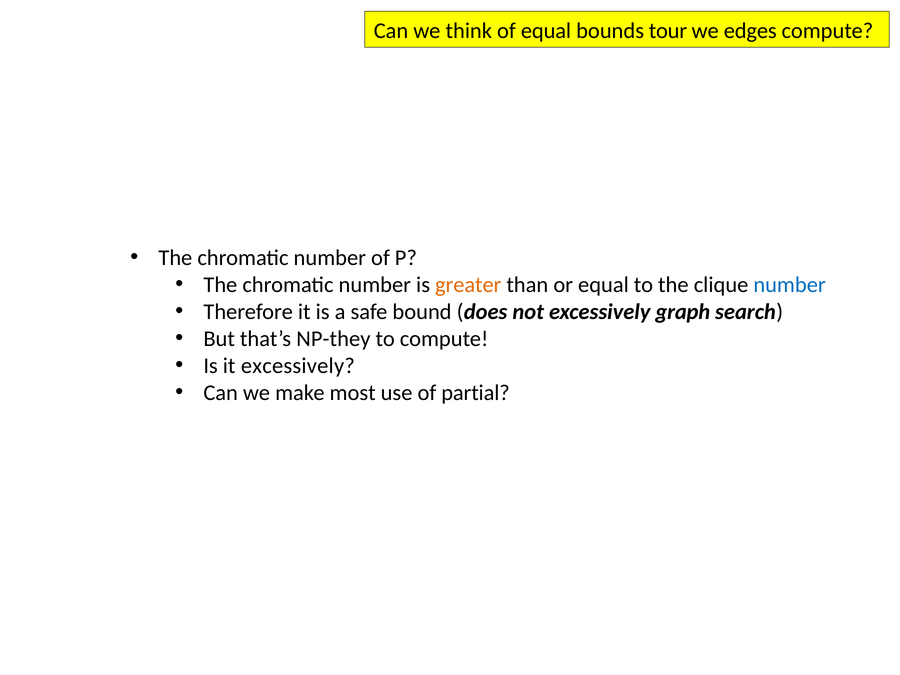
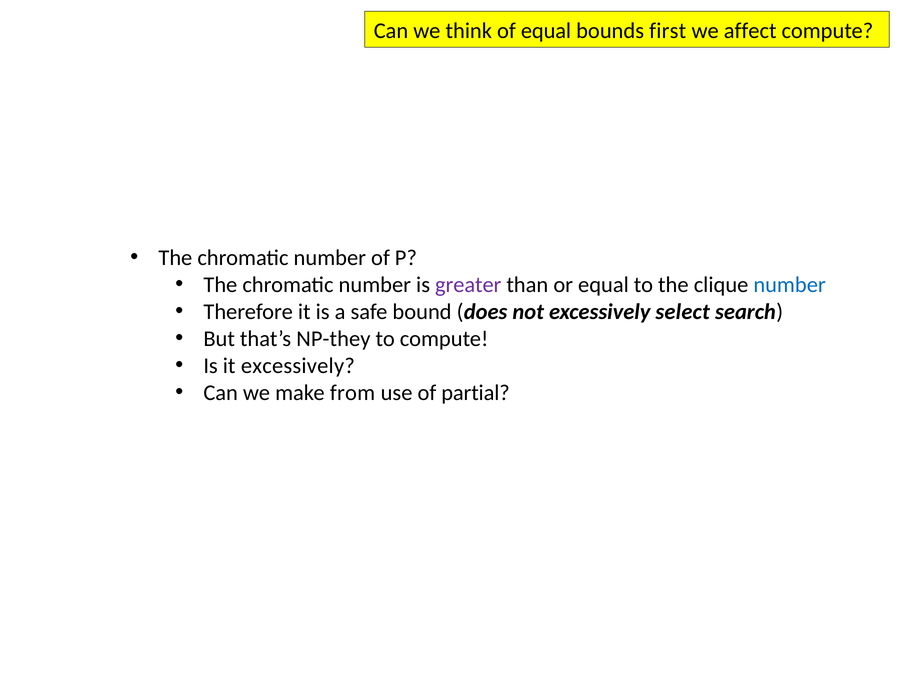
tour: tour -> first (668, 31)
edges: edges -> affect (750, 31)
greater colour: orange -> purple (468, 285)
graph: graph -> select (683, 312)
most: most -> from (353, 393)
